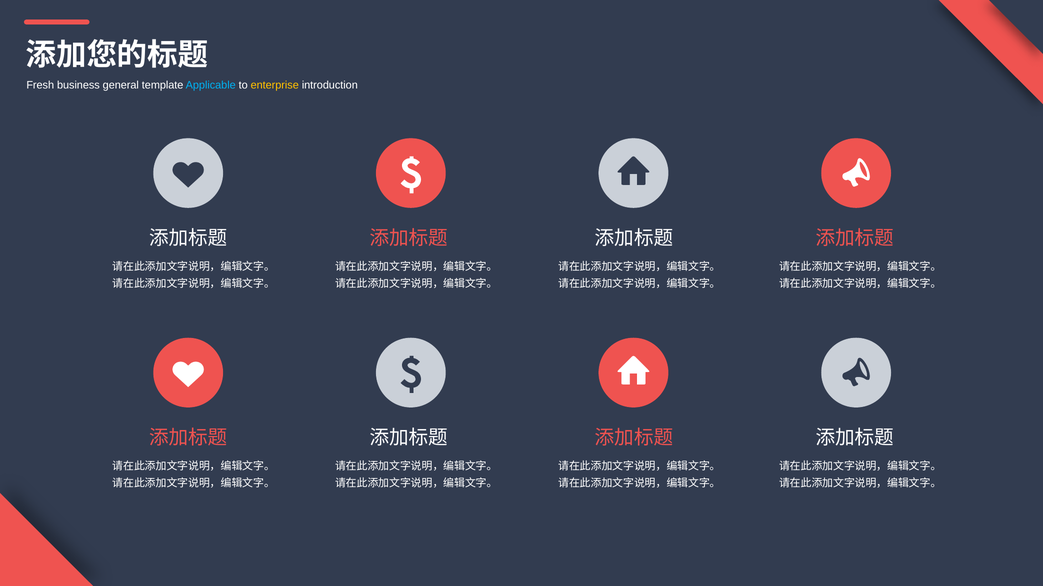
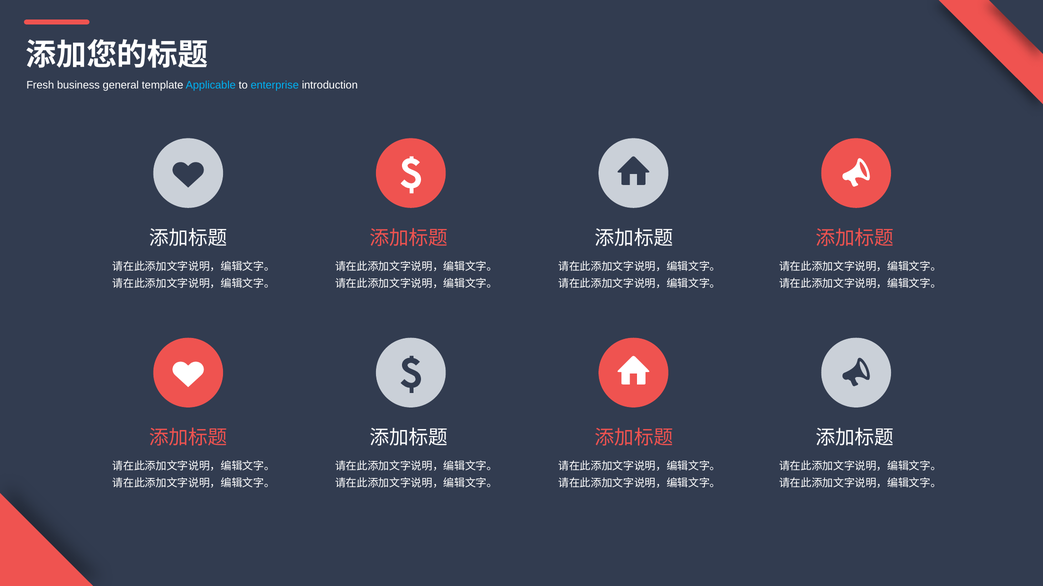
enterprise colour: yellow -> light blue (275, 85)
